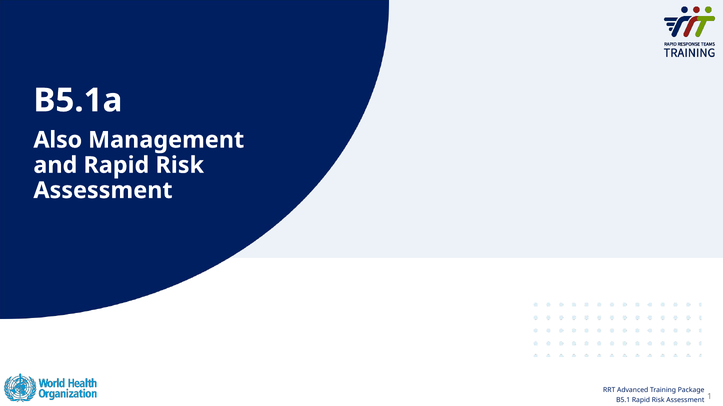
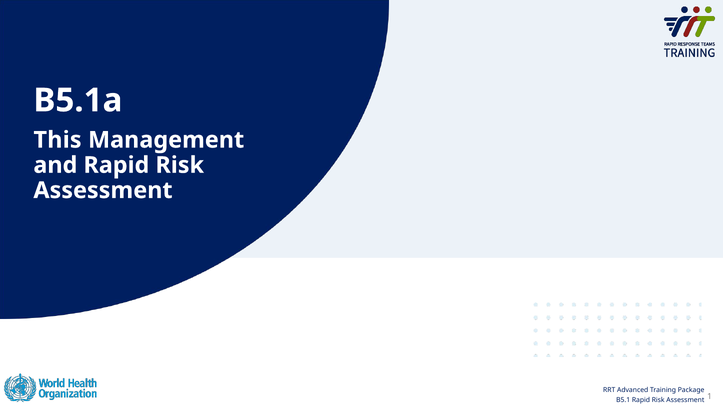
Also: Also -> This (58, 140)
